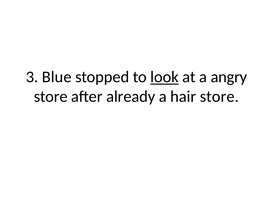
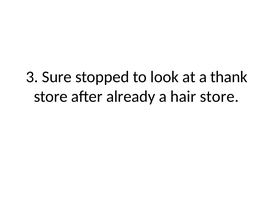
Blue: Blue -> Sure (57, 77)
look underline: present -> none (165, 77)
angry: angry -> thank (229, 77)
